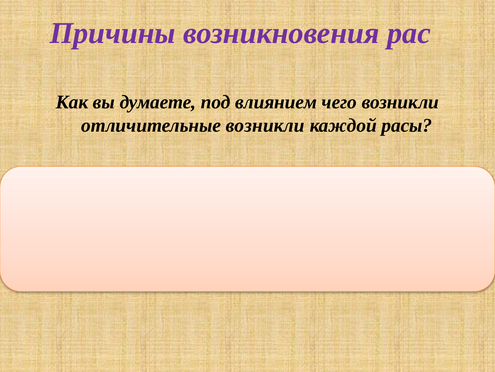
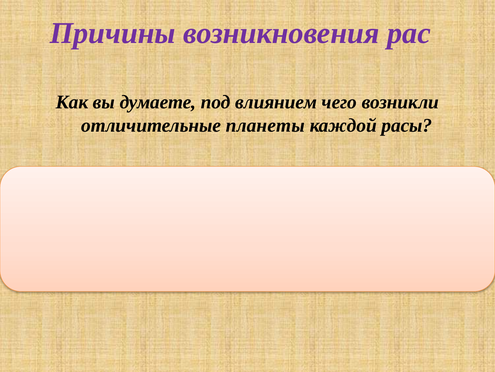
отличительные возникли: возникли -> планеты (265, 125)
